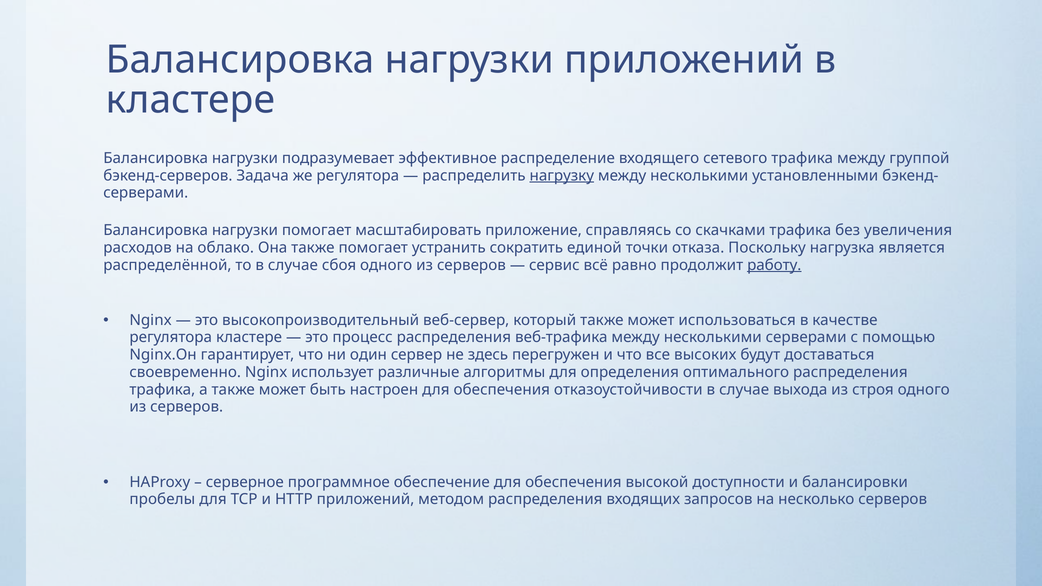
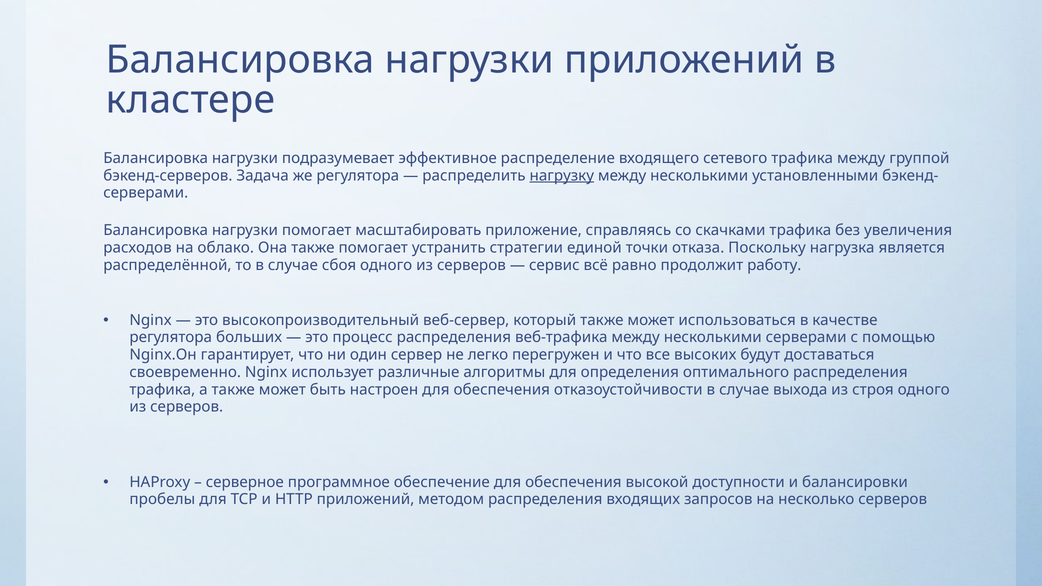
сократить: сократить -> стратегии (526, 248)
работу underline: present -> none (774, 265)
регулятора кластере: кластере -> больших (249, 338)
здесь: здесь -> легко (488, 355)
